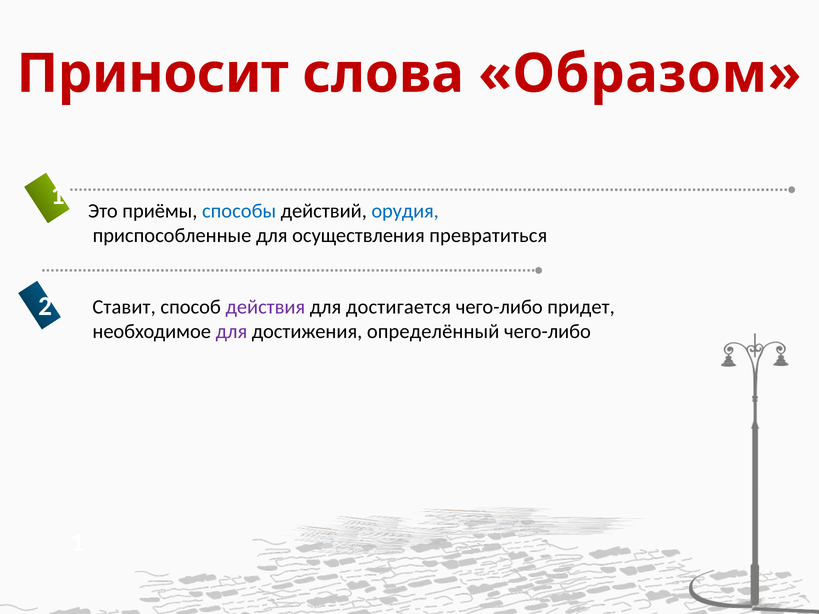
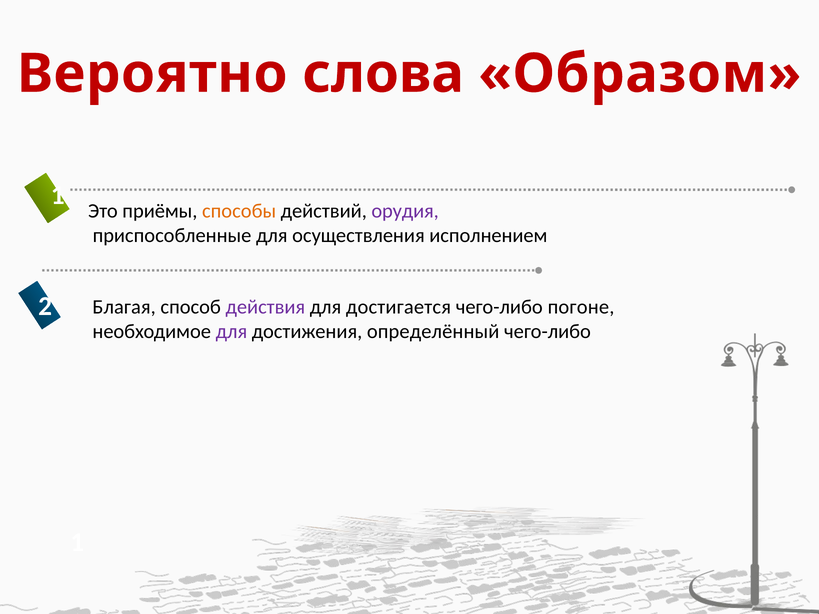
Приносит: Приносит -> Вероятно (152, 74)
способы colour: blue -> orange (239, 211)
орудия colour: blue -> purple (405, 211)
превратиться: превратиться -> исполнением (488, 236)
Ставит: Ставит -> Благая (124, 307)
придет: придет -> погоне (581, 307)
